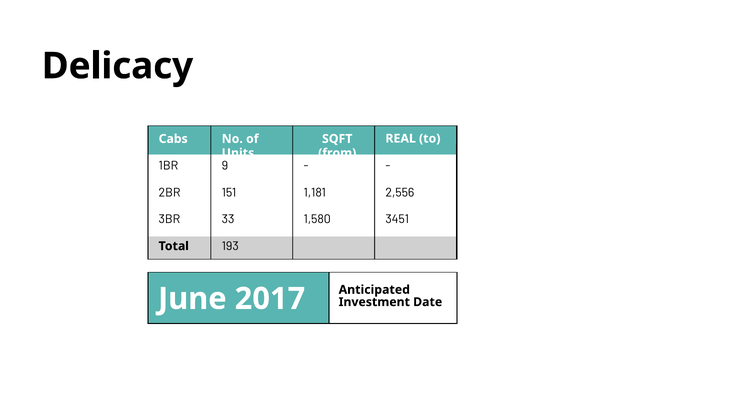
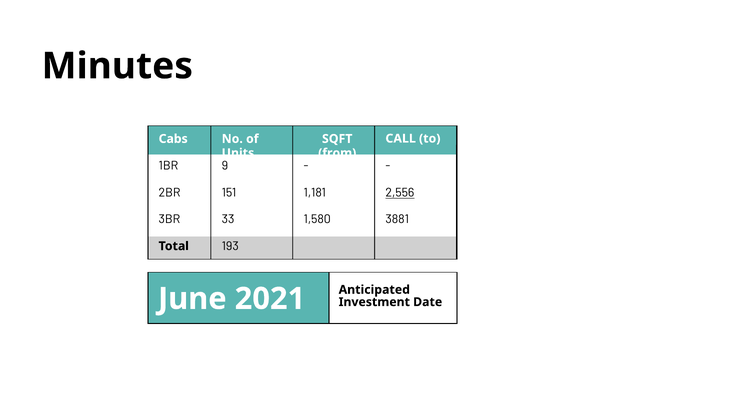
Delicacy: Delicacy -> Minutes (117, 66)
REAL: REAL -> CALL (401, 139)
2,556 underline: none -> present (400, 193)
3451: 3451 -> 3881 (397, 219)
2017: 2017 -> 2021 (270, 299)
